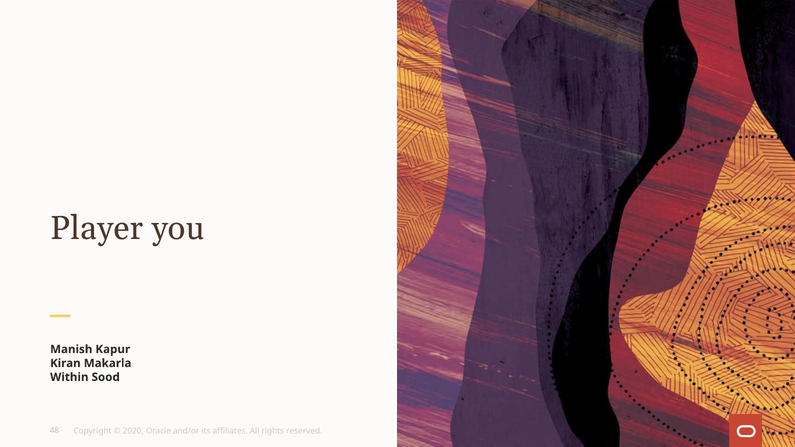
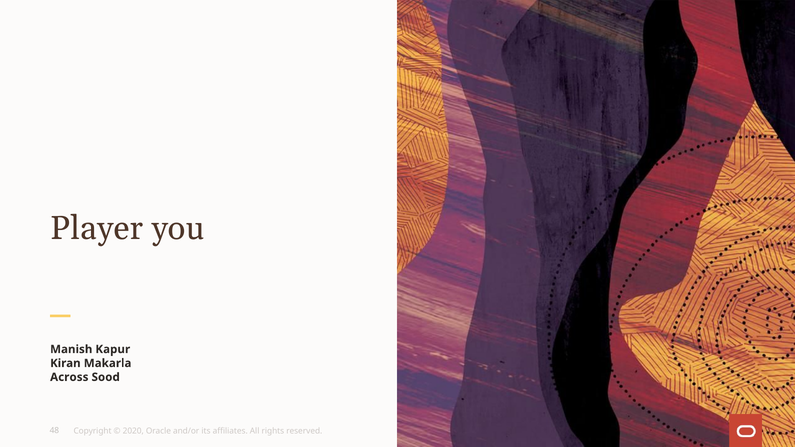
Within: Within -> Across (69, 377)
